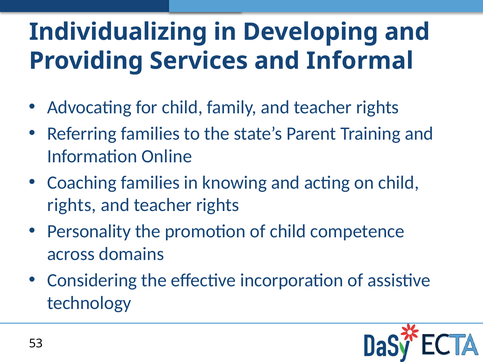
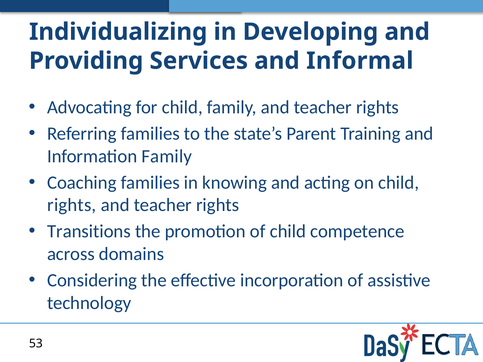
Information Online: Online -> Family (167, 156)
Personality: Personality -> Transitions (89, 232)
